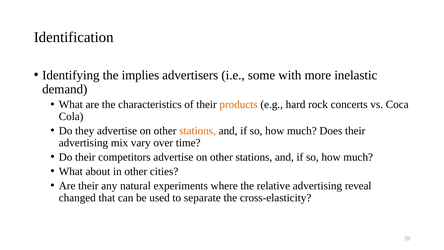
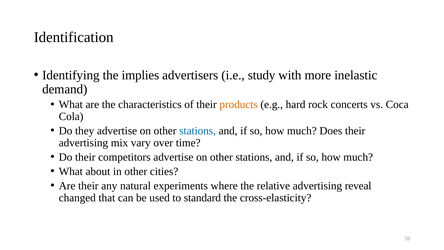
some: some -> study (262, 75)
stations colour: orange -> blue (198, 131)
separate: separate -> standard (202, 197)
